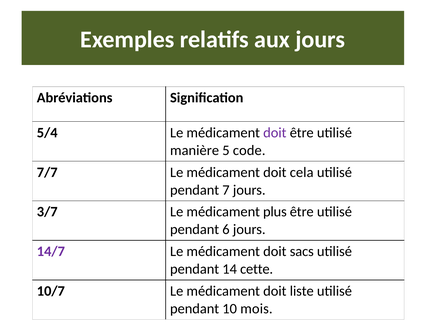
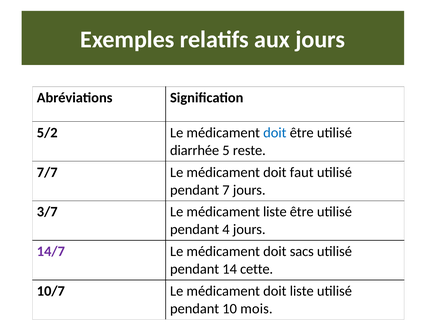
5/4: 5/4 -> 5/2 (47, 133)
doit colour: purple -> blue (275, 133)
manière: manière -> diarrhée (195, 150)
code: code -> reste (249, 150)
cela: cela -> faut (302, 172)
médicament plus: plus -> liste (275, 212)
6: 6 -> 4 (226, 229)
